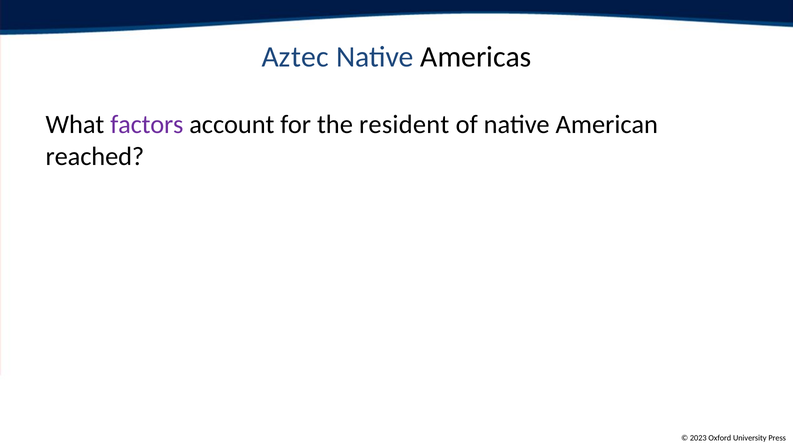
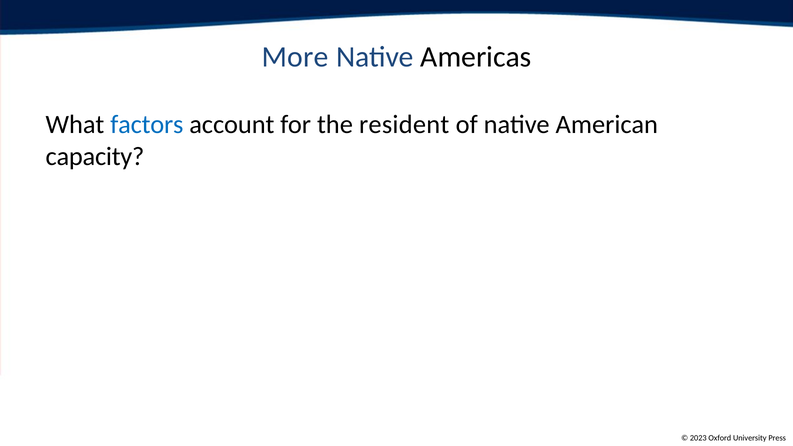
Aztec: Aztec -> More (295, 57)
factors colour: purple -> blue (147, 125)
reached: reached -> capacity (95, 156)
